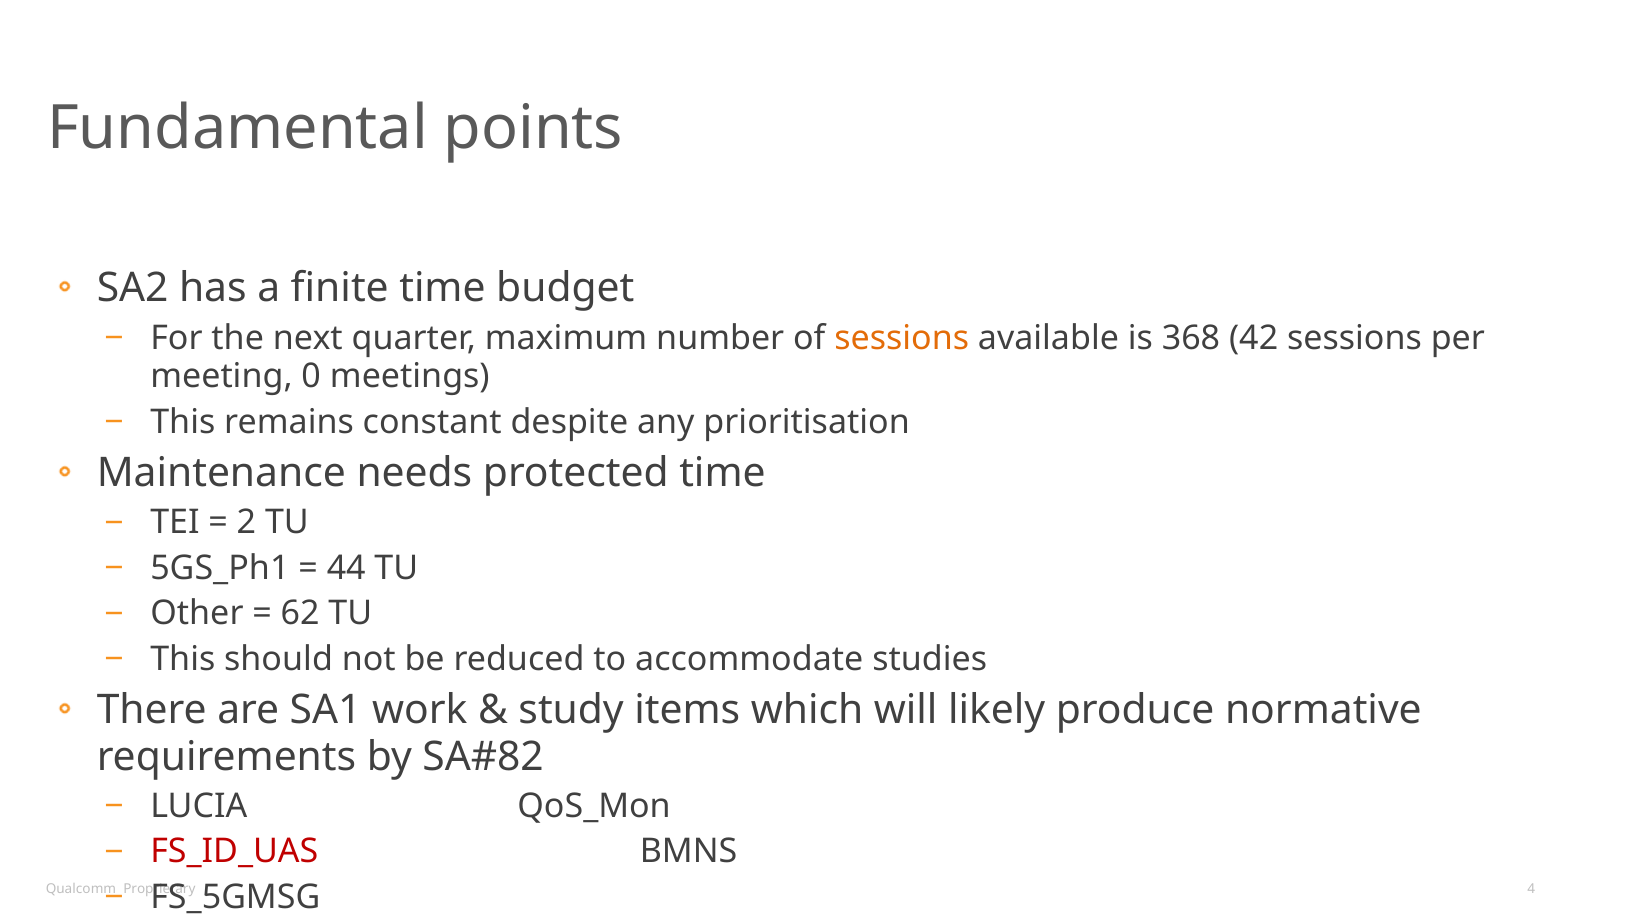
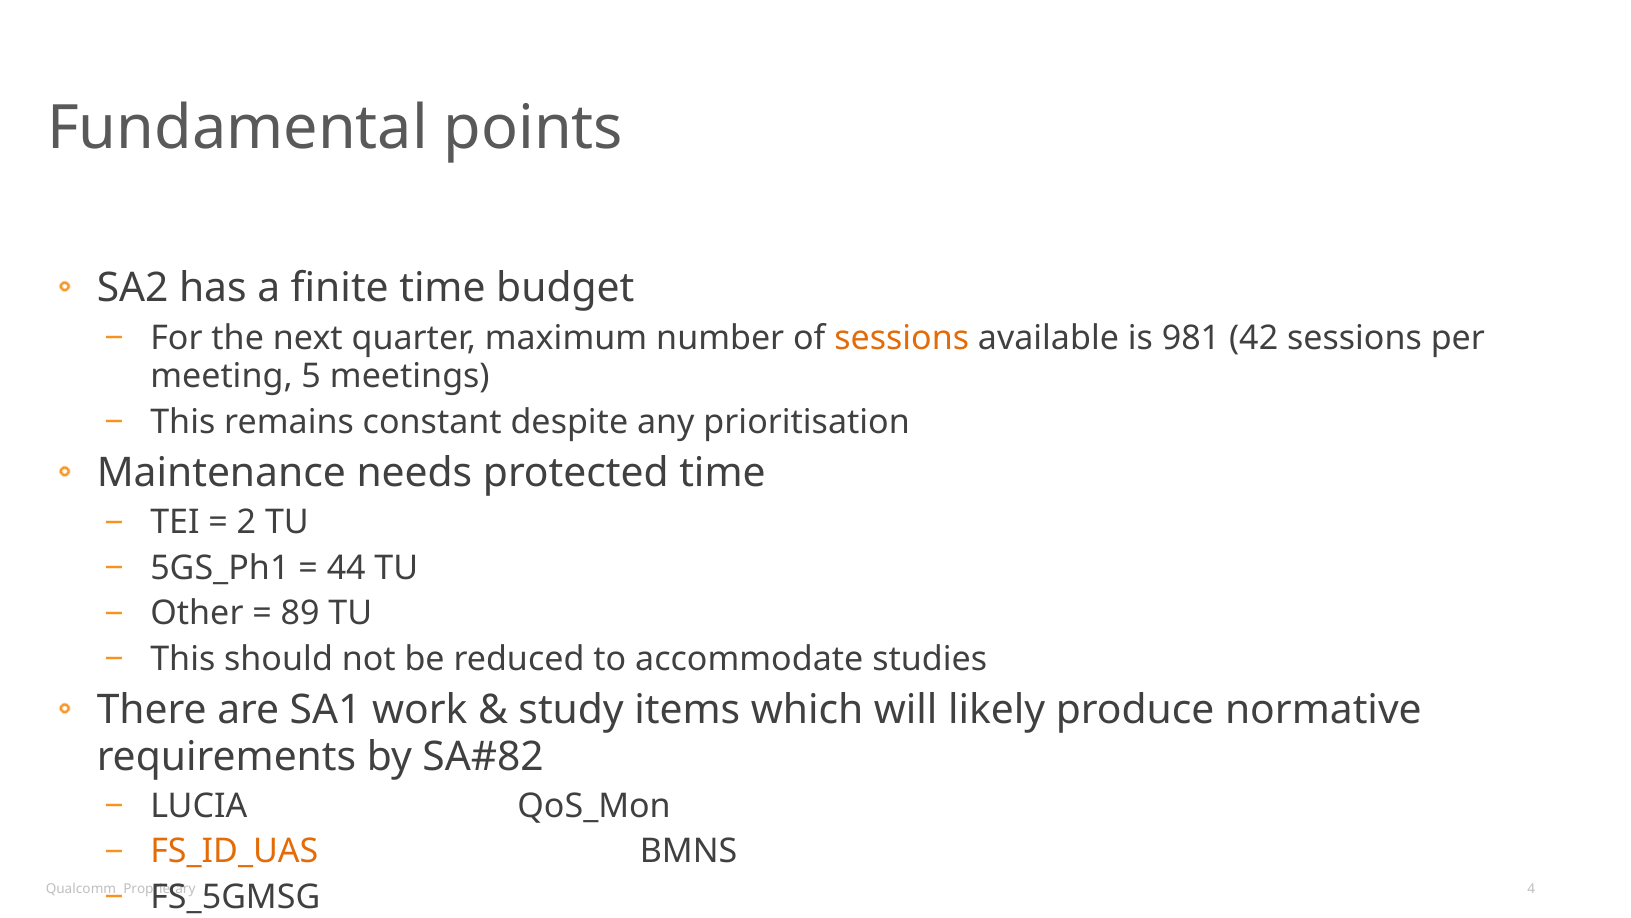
368: 368 -> 981 (1191, 338)
0: 0 -> 5 (311, 376)
62: 62 -> 89 (300, 613)
FS_ID_UAS colour: red -> orange (234, 851)
